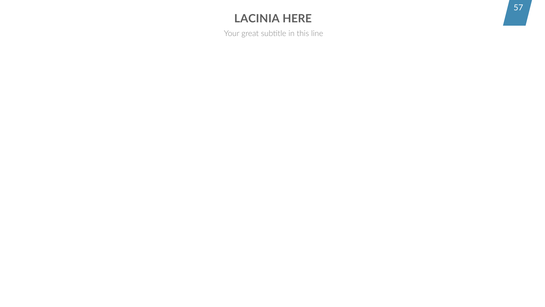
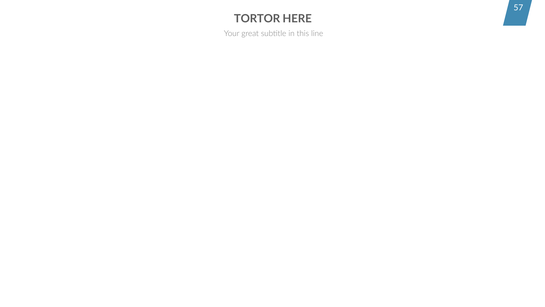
LACINIA: LACINIA -> TORTOR (257, 19)
